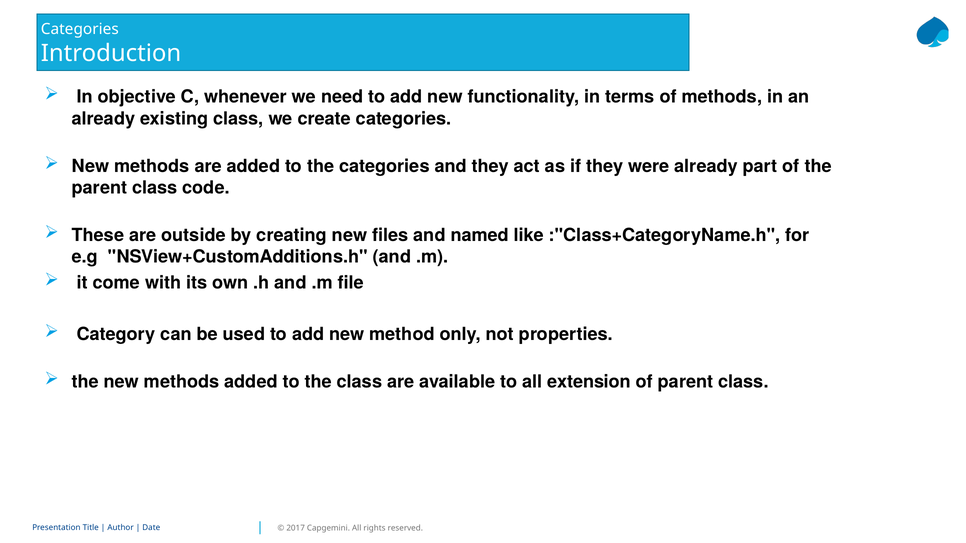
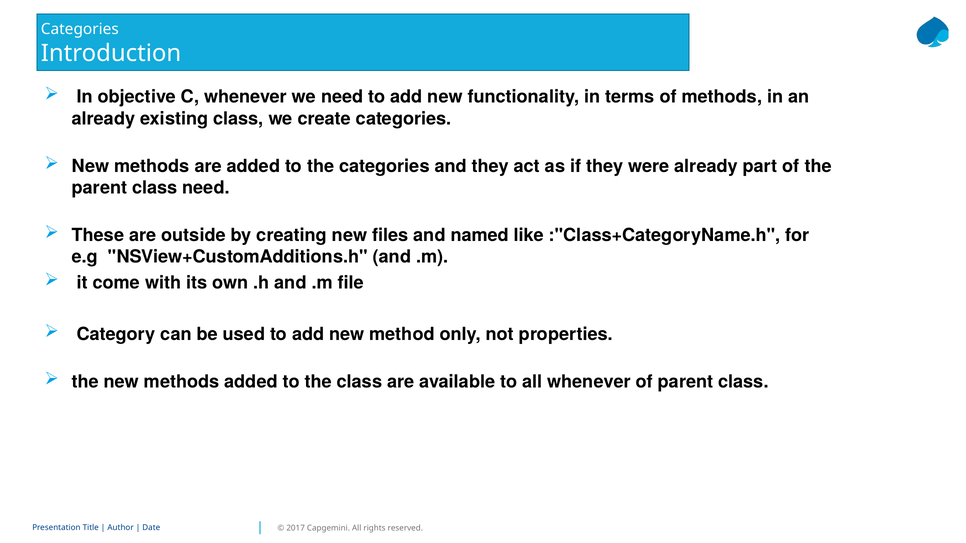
class code: code -> need (206, 188)
all extension: extension -> whenever (589, 382)
